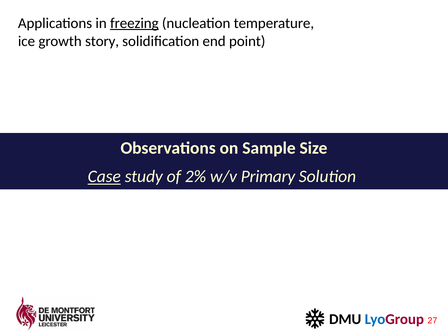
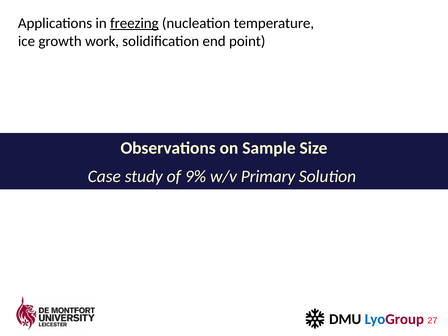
story: story -> work (102, 41)
Case underline: present -> none (104, 177)
2%: 2% -> 9% (196, 177)
